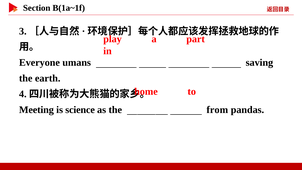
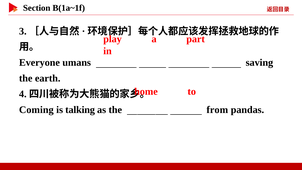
Meeting: Meeting -> Coming (36, 110)
science: science -> talking (80, 110)
